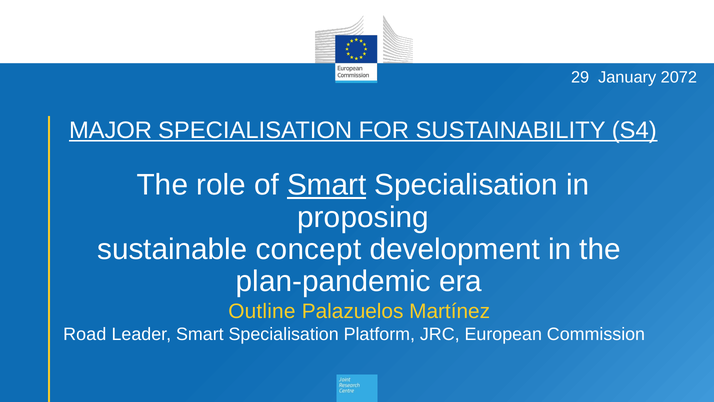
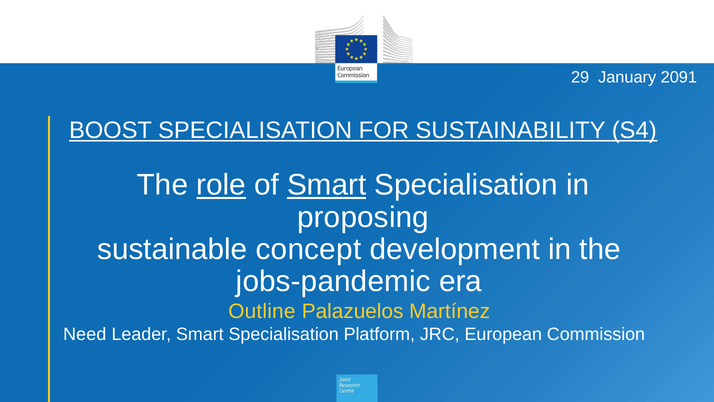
2072: 2072 -> 2091 (679, 77)
MAJOR: MAJOR -> BOOST (110, 130)
role underline: none -> present (221, 185)
plan-pandemic: plan-pandemic -> jobs-pandemic (333, 281)
Road: Road -> Need (85, 334)
